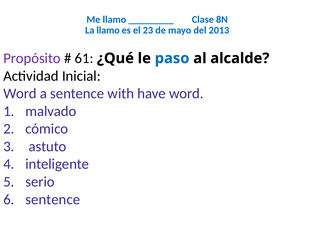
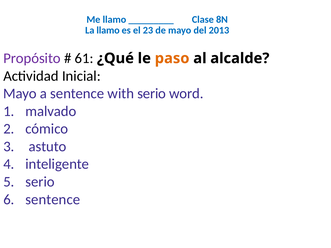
paso colour: blue -> orange (172, 58)
Word: Word -> Mayo (20, 94)
with have: have -> serio (152, 94)
